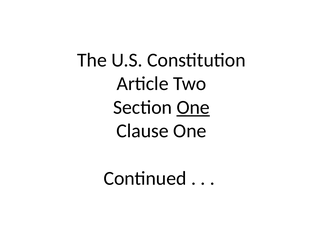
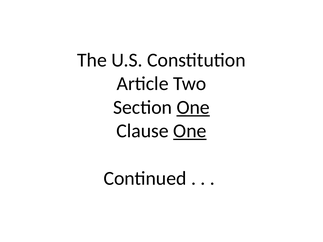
One underline: none -> present (190, 131)
